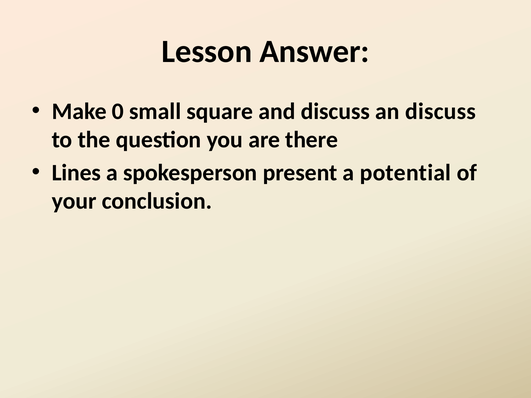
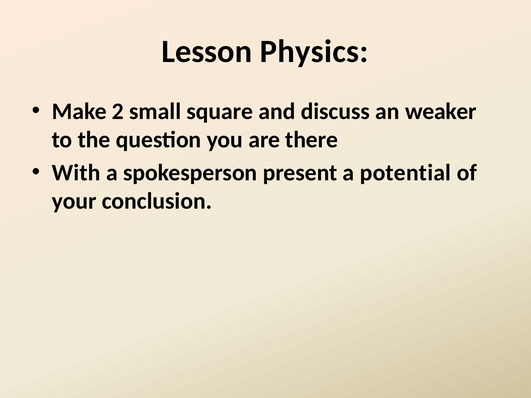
Answer: Answer -> Physics (314, 51)
0: 0 -> 2 (118, 111)
an discuss: discuss -> weaker (441, 111)
Lines: Lines -> With (76, 173)
